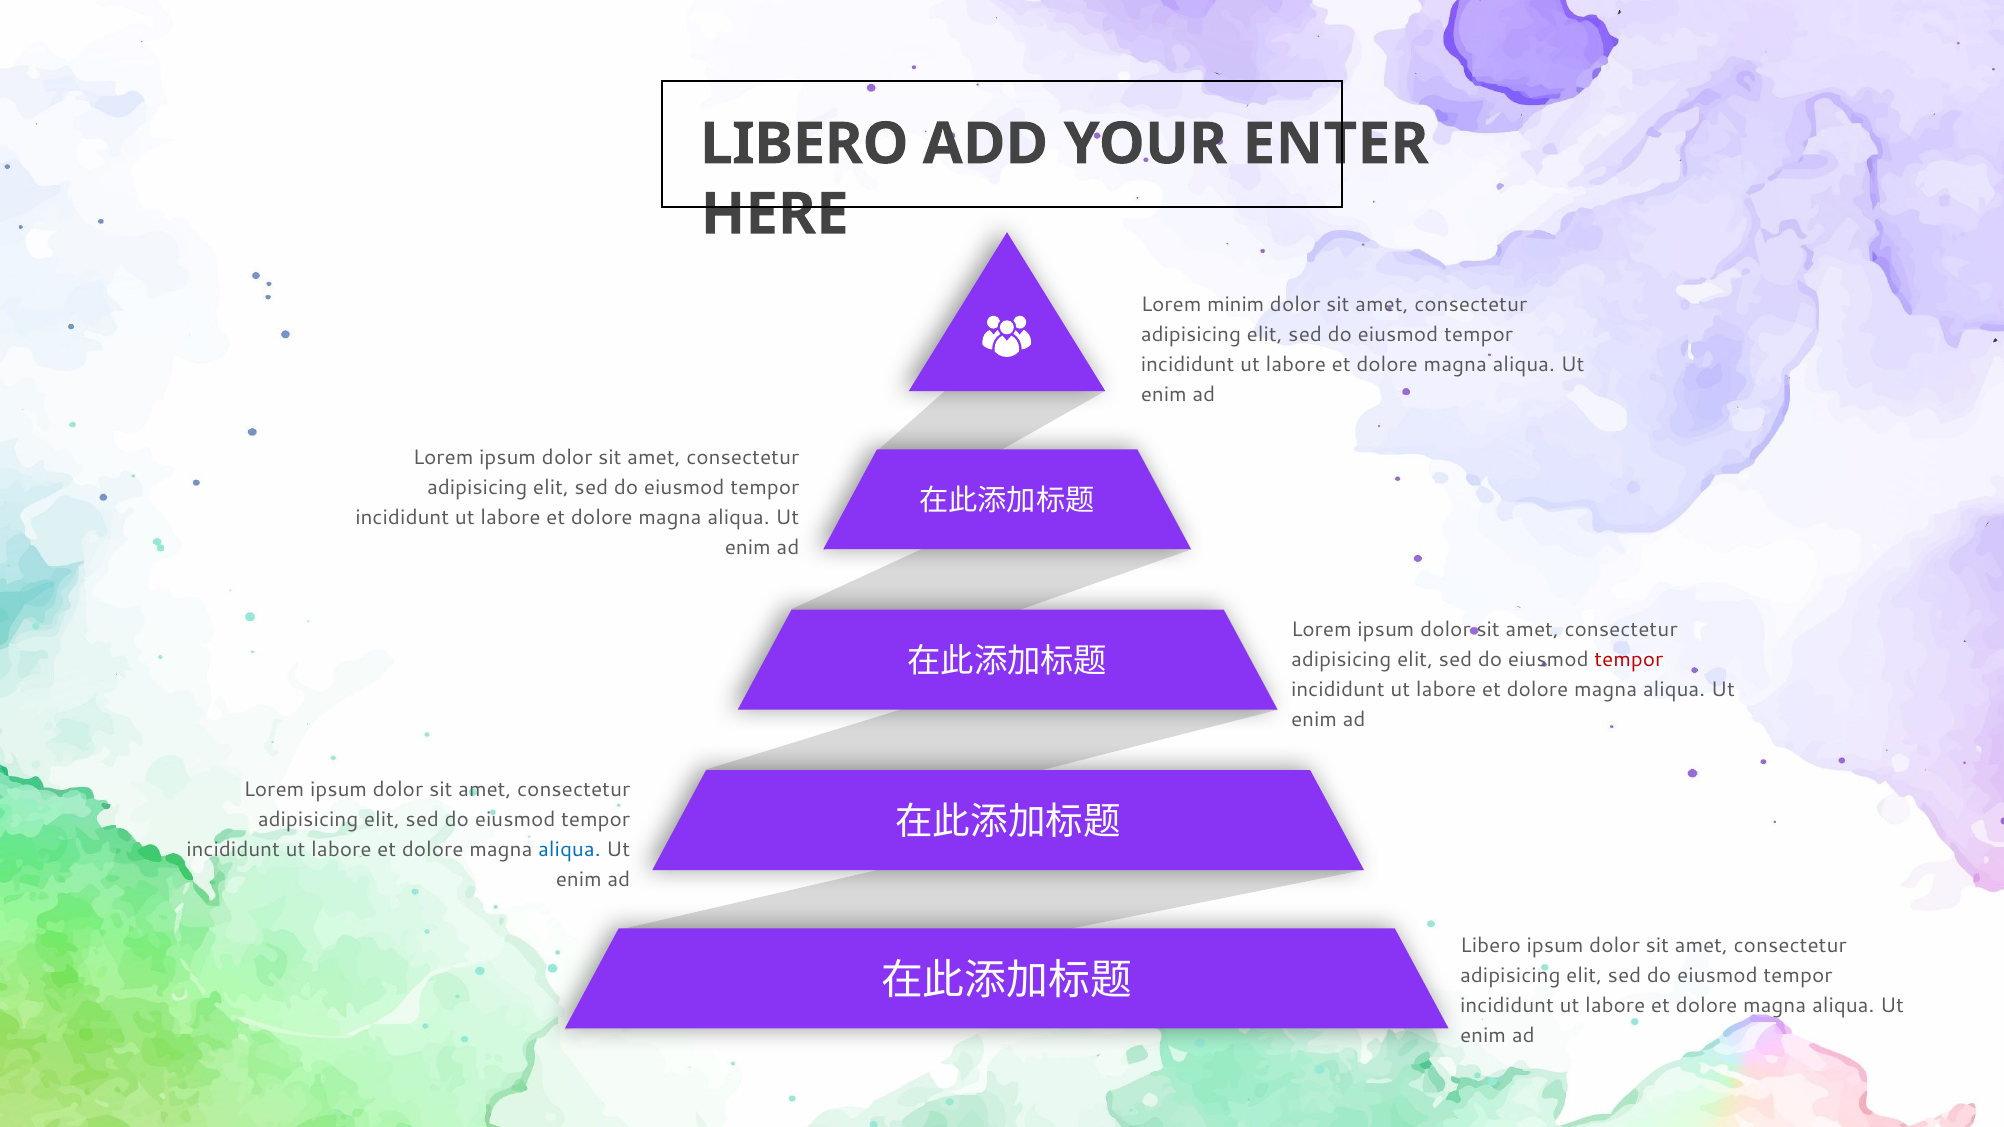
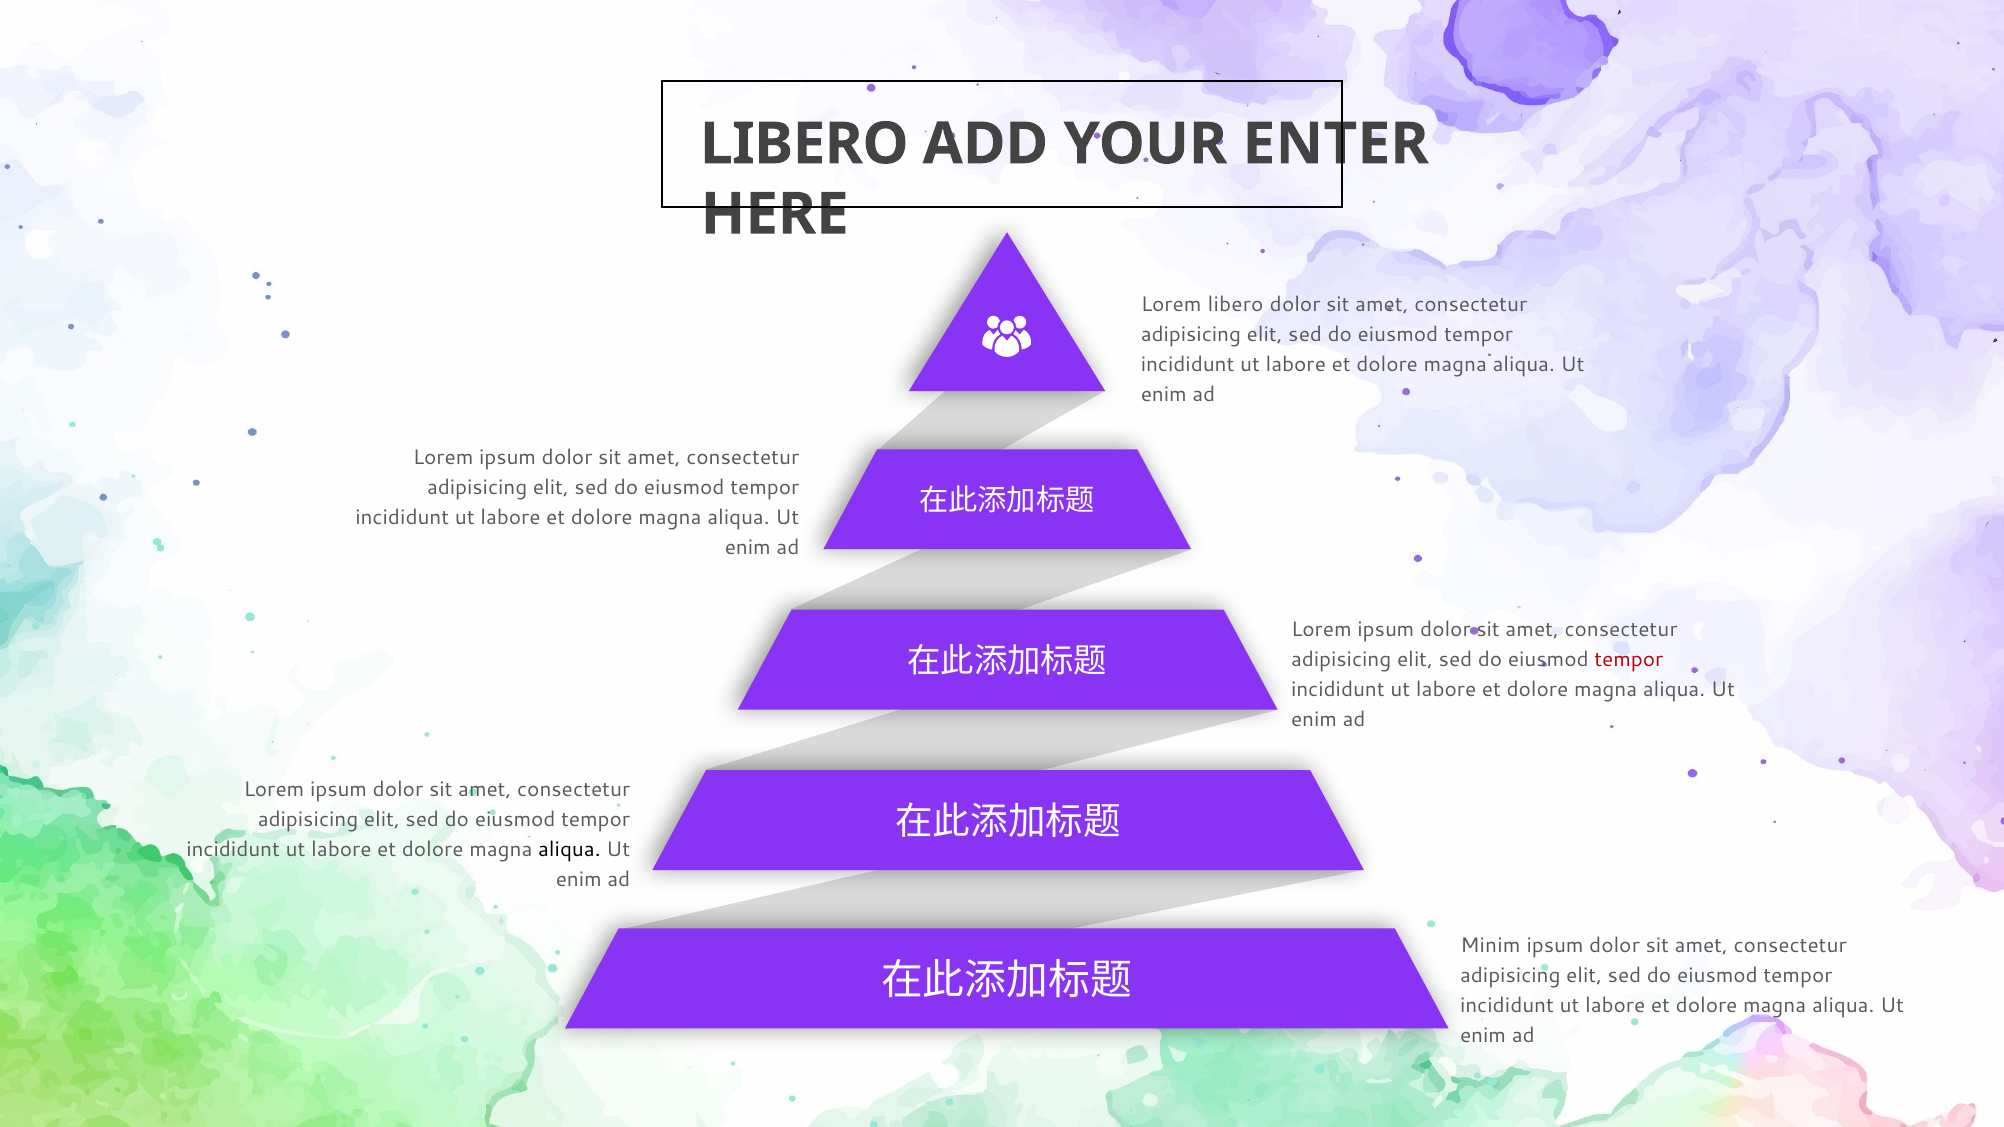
Lorem minim: minim -> libero (1236, 304)
aliqua colour: blue -> black (569, 850)
Libero: Libero -> Minim (1490, 946)
